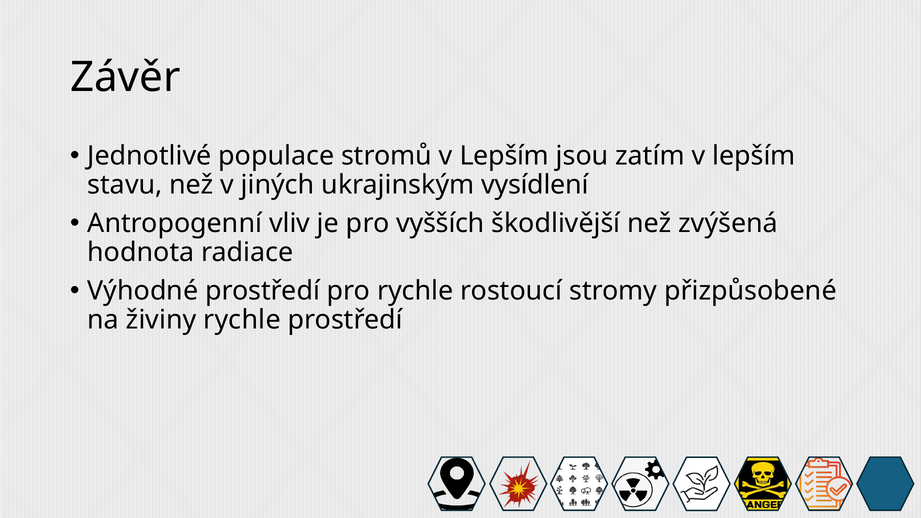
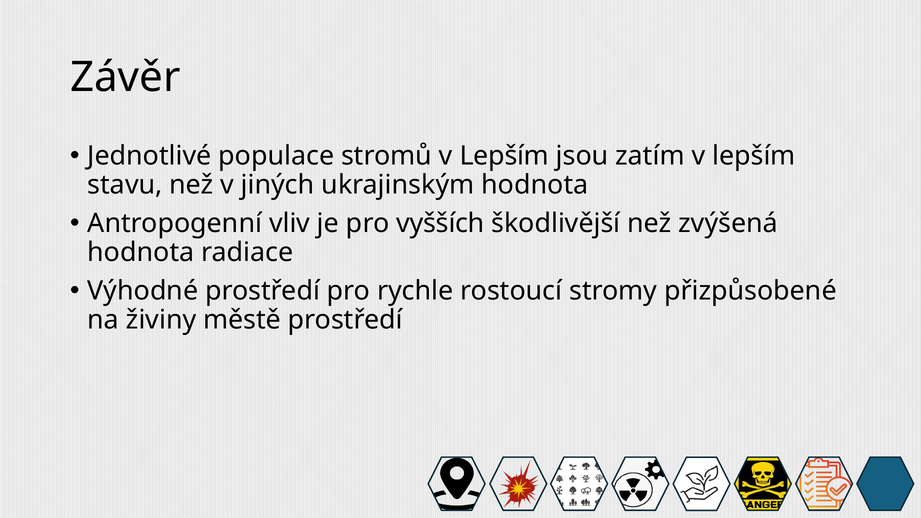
ukrajinským vysídlení: vysídlení -> hodnota (535, 185)
živiny rychle: rychle -> městě (242, 320)
